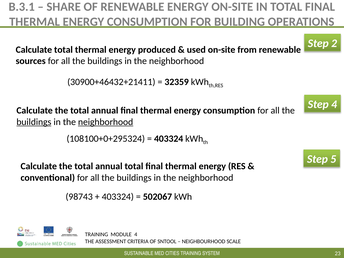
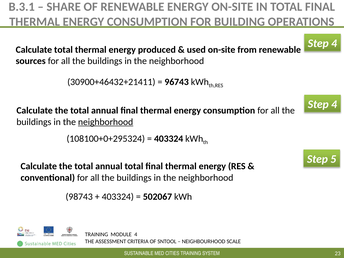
2: 2 -> 4 (334, 43)
32359: 32359 -> 96743 (177, 82)
buildings underline: present -> none (34, 122)
